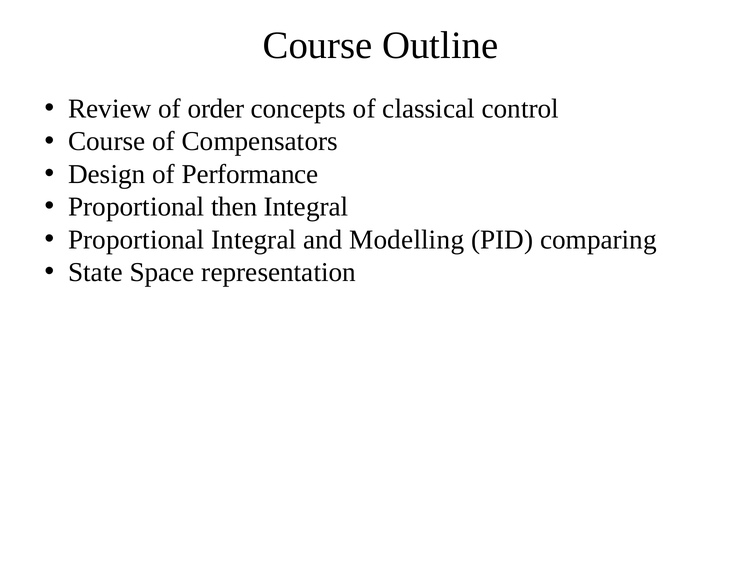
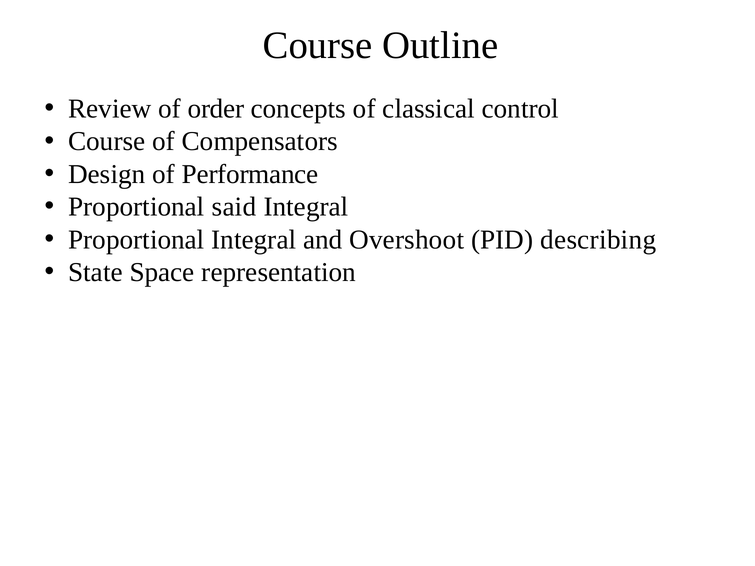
then: then -> said (234, 207)
Modelling: Modelling -> Overshoot (407, 240)
comparing: comparing -> describing (598, 240)
